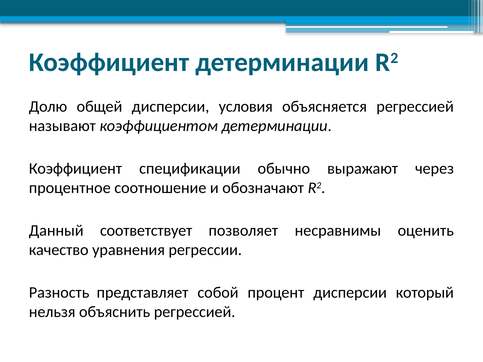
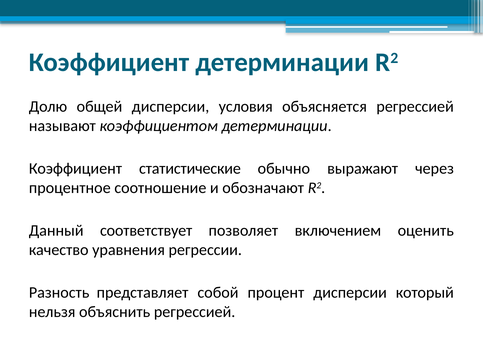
спецификации: спецификации -> статистические (190, 169)
несравнимы: несравнимы -> включением (338, 231)
